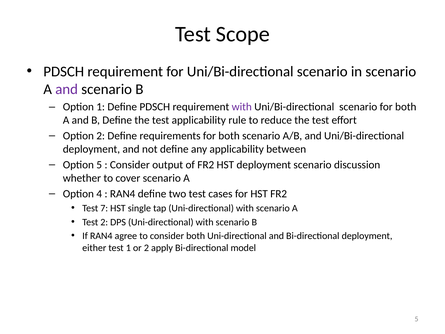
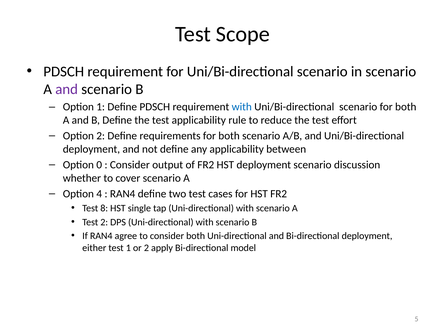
with colour: purple -> blue (242, 107)
Option 5: 5 -> 0 (99, 165)
7: 7 -> 8 (104, 208)
